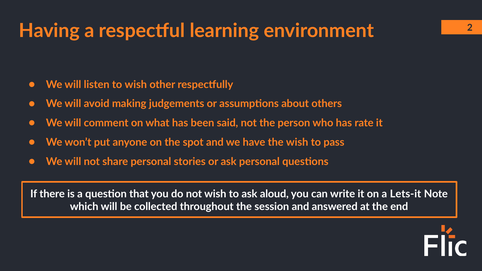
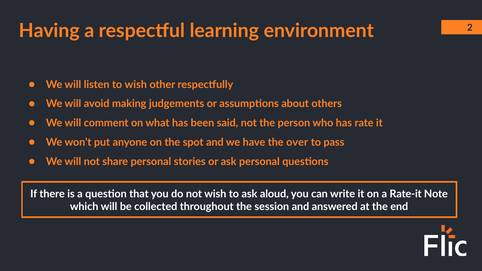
the wish: wish -> over (297, 142)
Lets-it: Lets-it -> Rate-it (406, 194)
